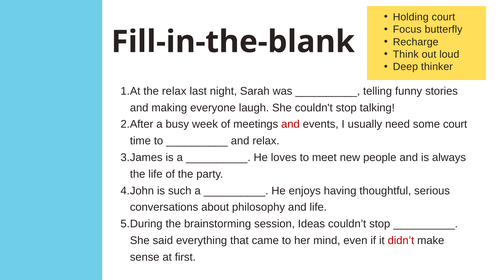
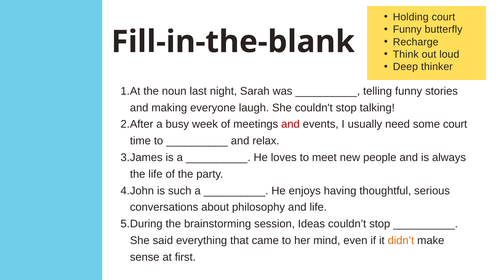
Focus: Focus -> Funny (407, 30)
the relax: relax -> noun (174, 91)
didn’t colour: red -> orange (401, 241)
